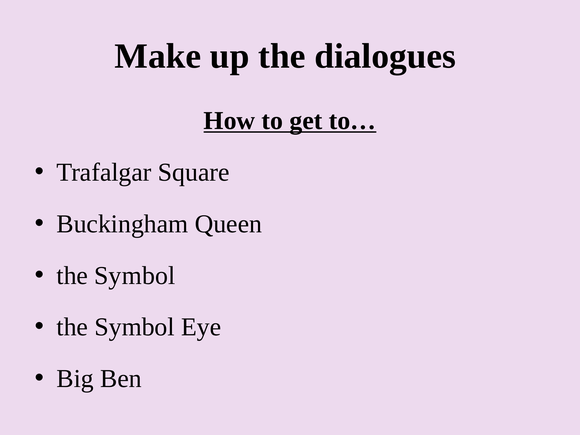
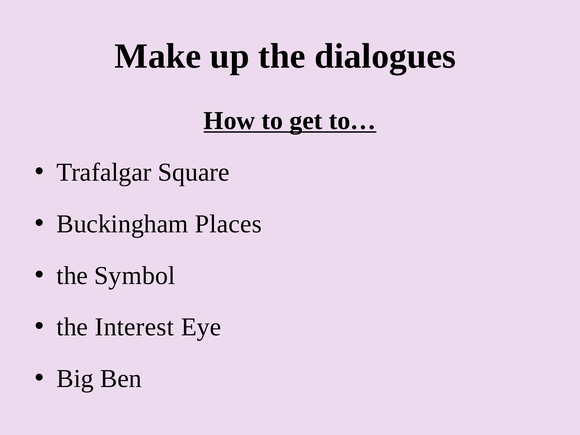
Queen: Queen -> Places (228, 224)
Symbol: Symbol -> Interest (134, 327)
